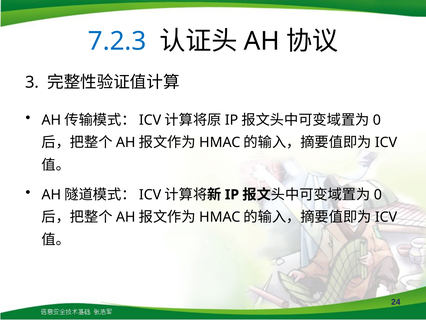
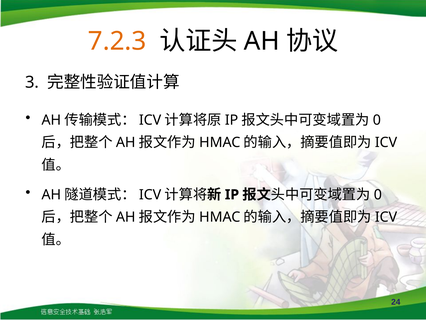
7.2.3 colour: blue -> orange (117, 41)
